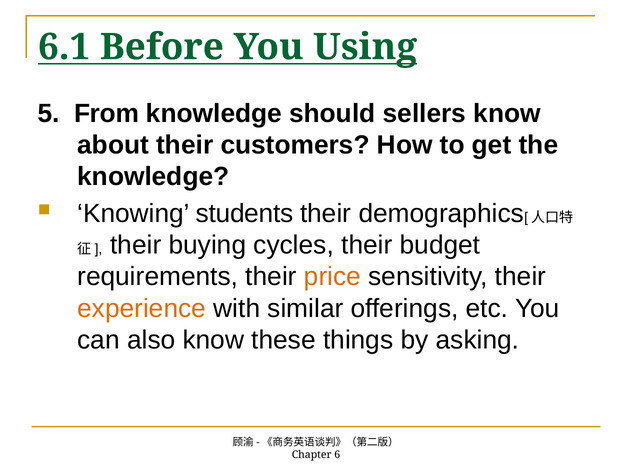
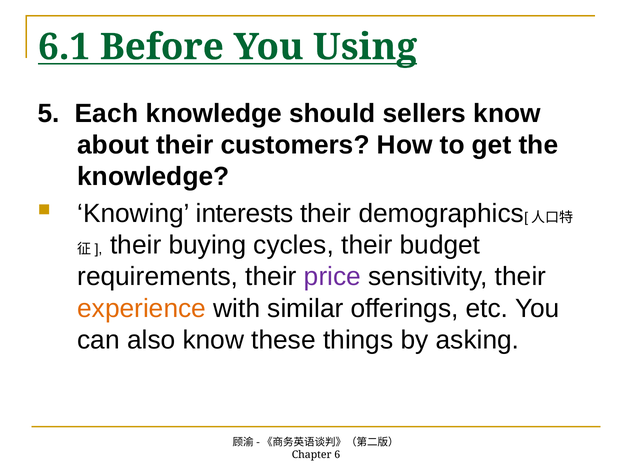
From: From -> Each (106, 113)
students: students -> interests (245, 214)
price colour: orange -> purple (332, 277)
